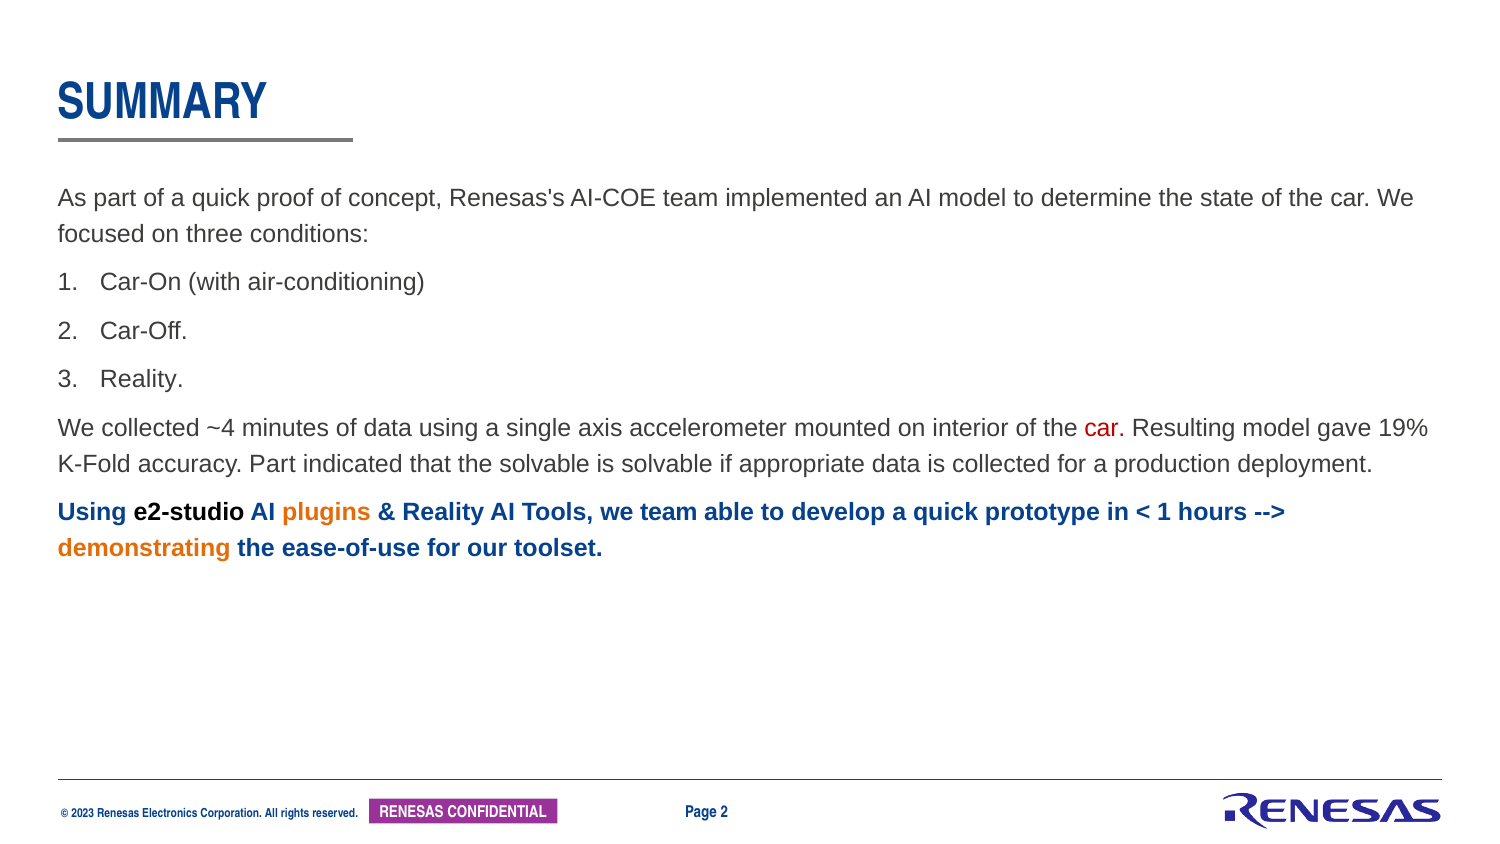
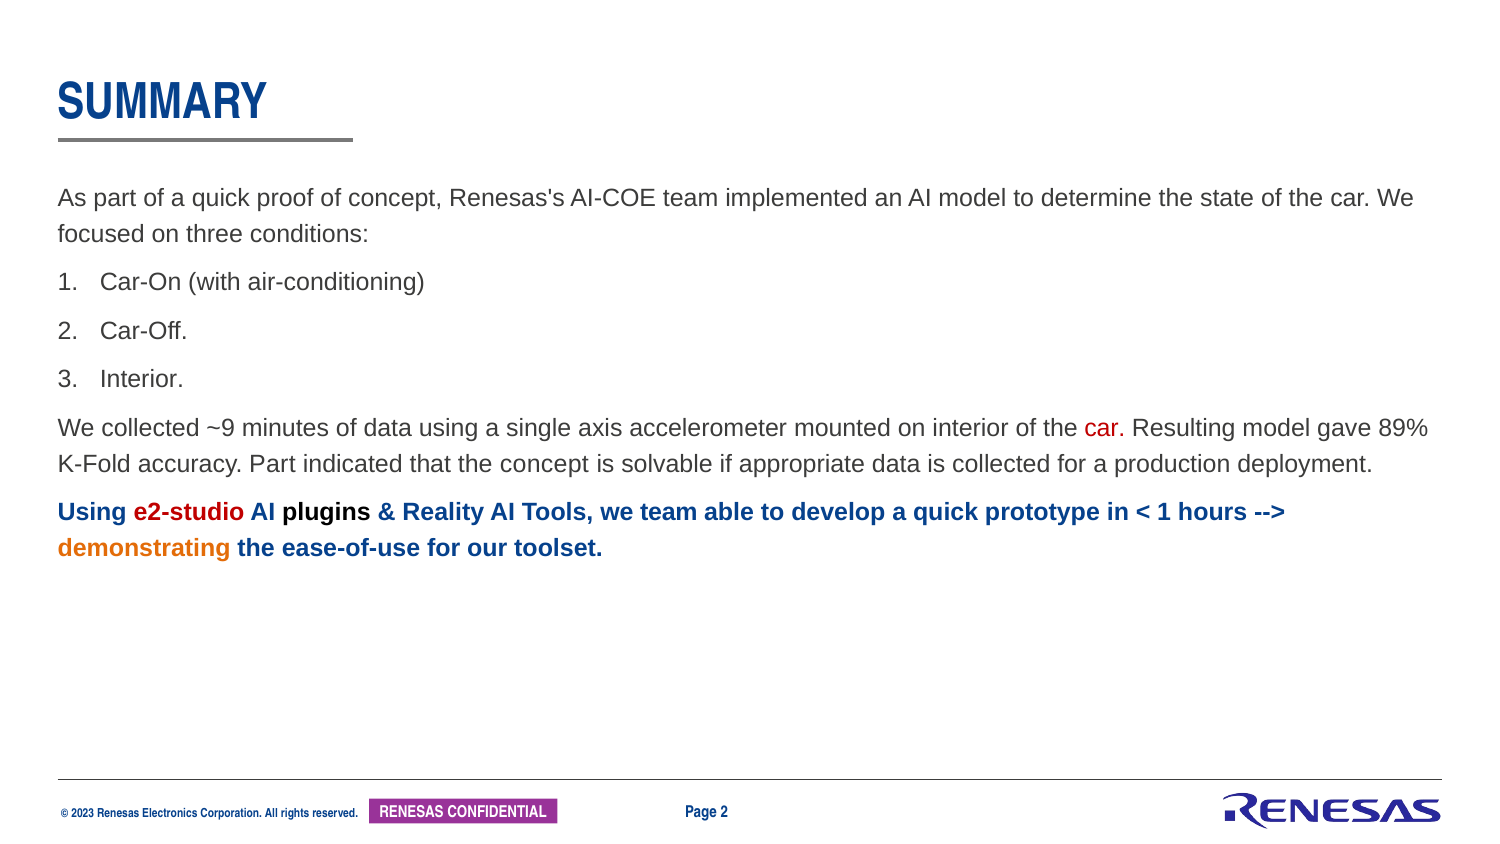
Reality: Reality -> Interior (142, 379)
~4: ~4 -> ~9 (221, 428)
19%: 19% -> 89% (1403, 428)
the solvable: solvable -> concept (544, 464)
e2-studio colour: black -> red (189, 512)
plugins colour: orange -> black (326, 512)
